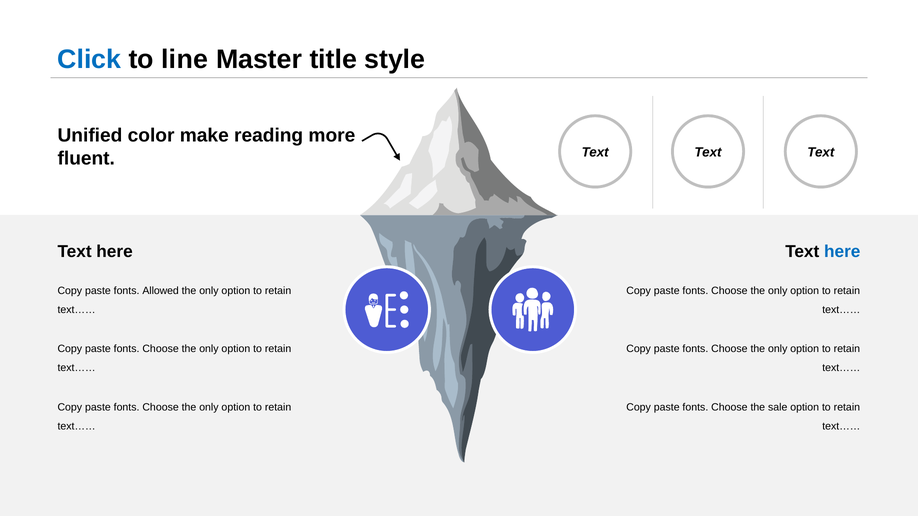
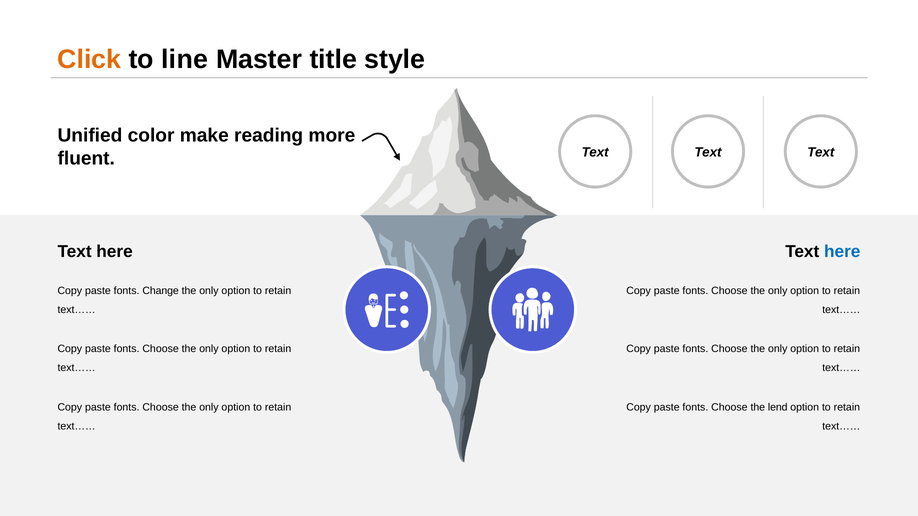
Click colour: blue -> orange (89, 59)
Allowed: Allowed -> Change (161, 291)
sale: sale -> lend (778, 408)
